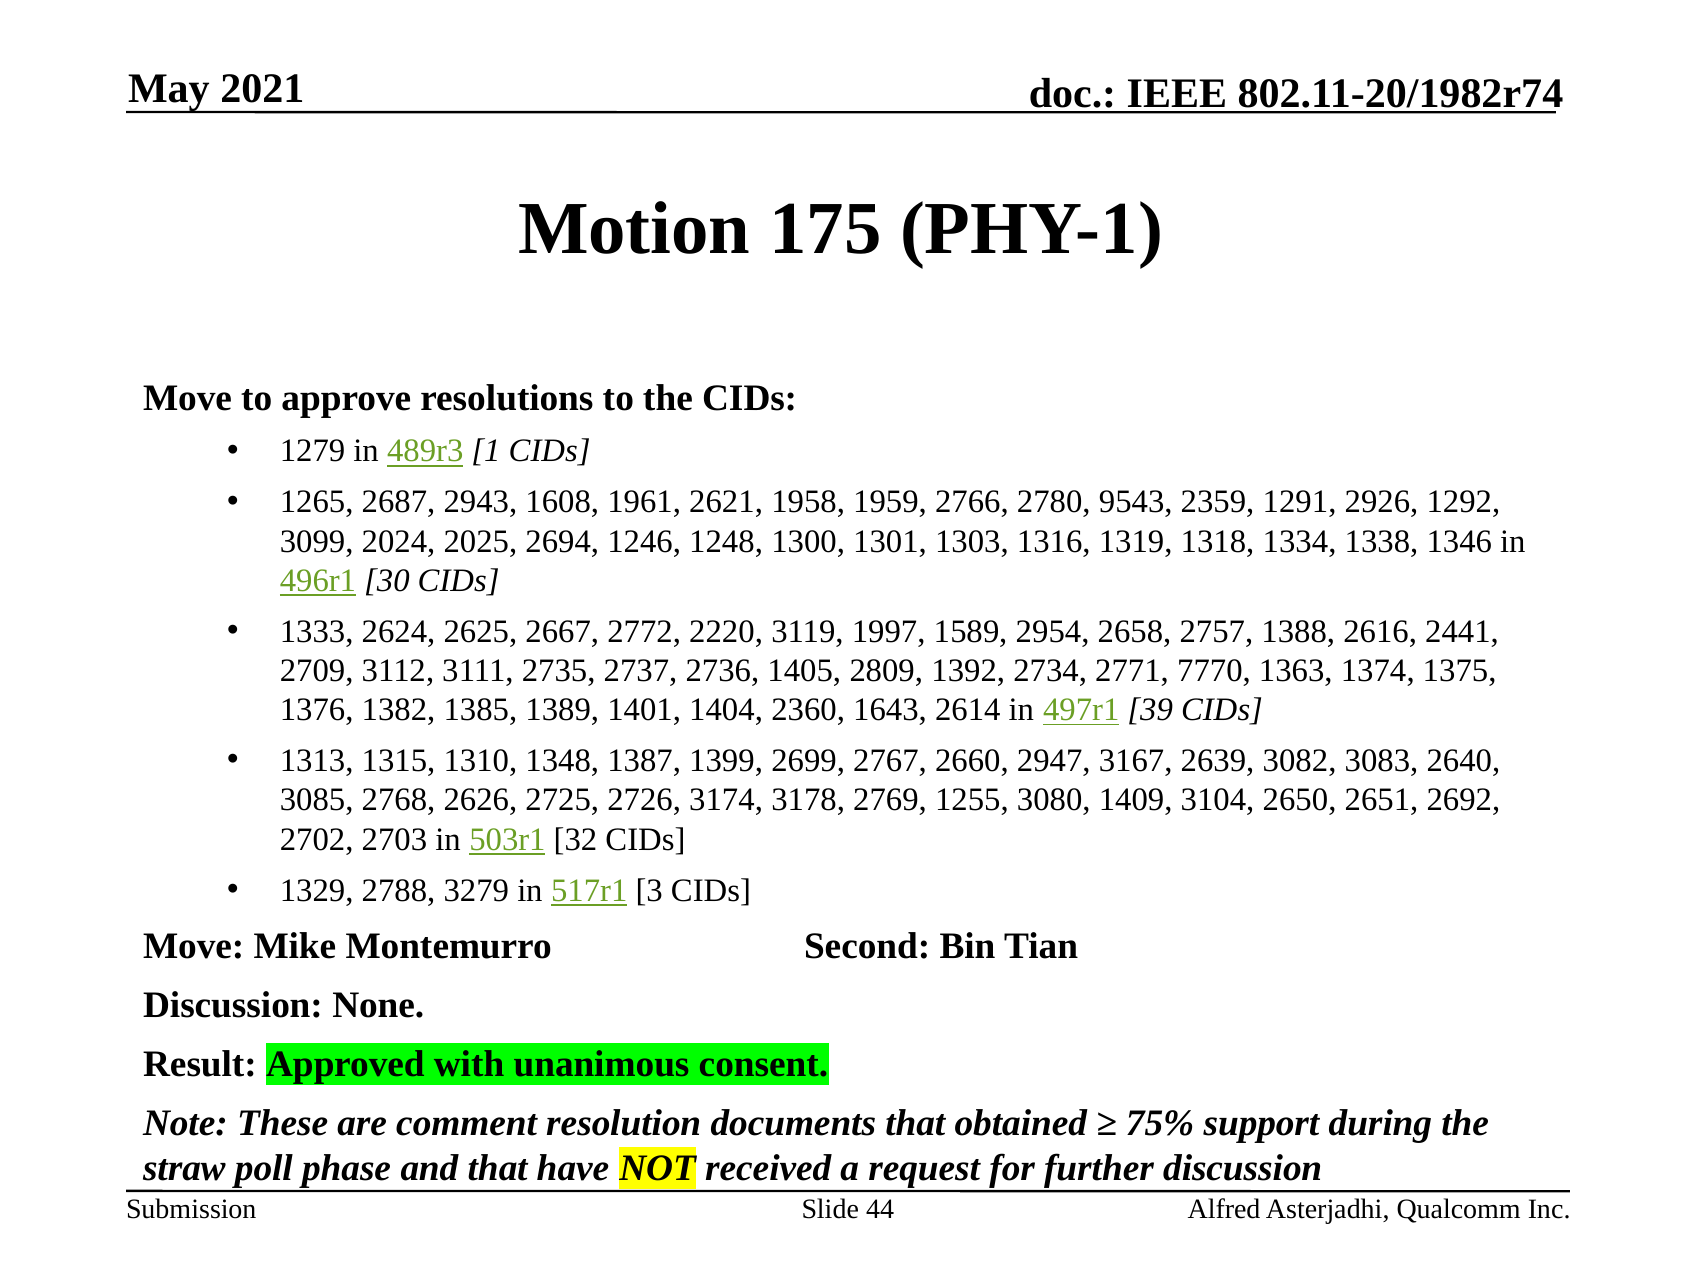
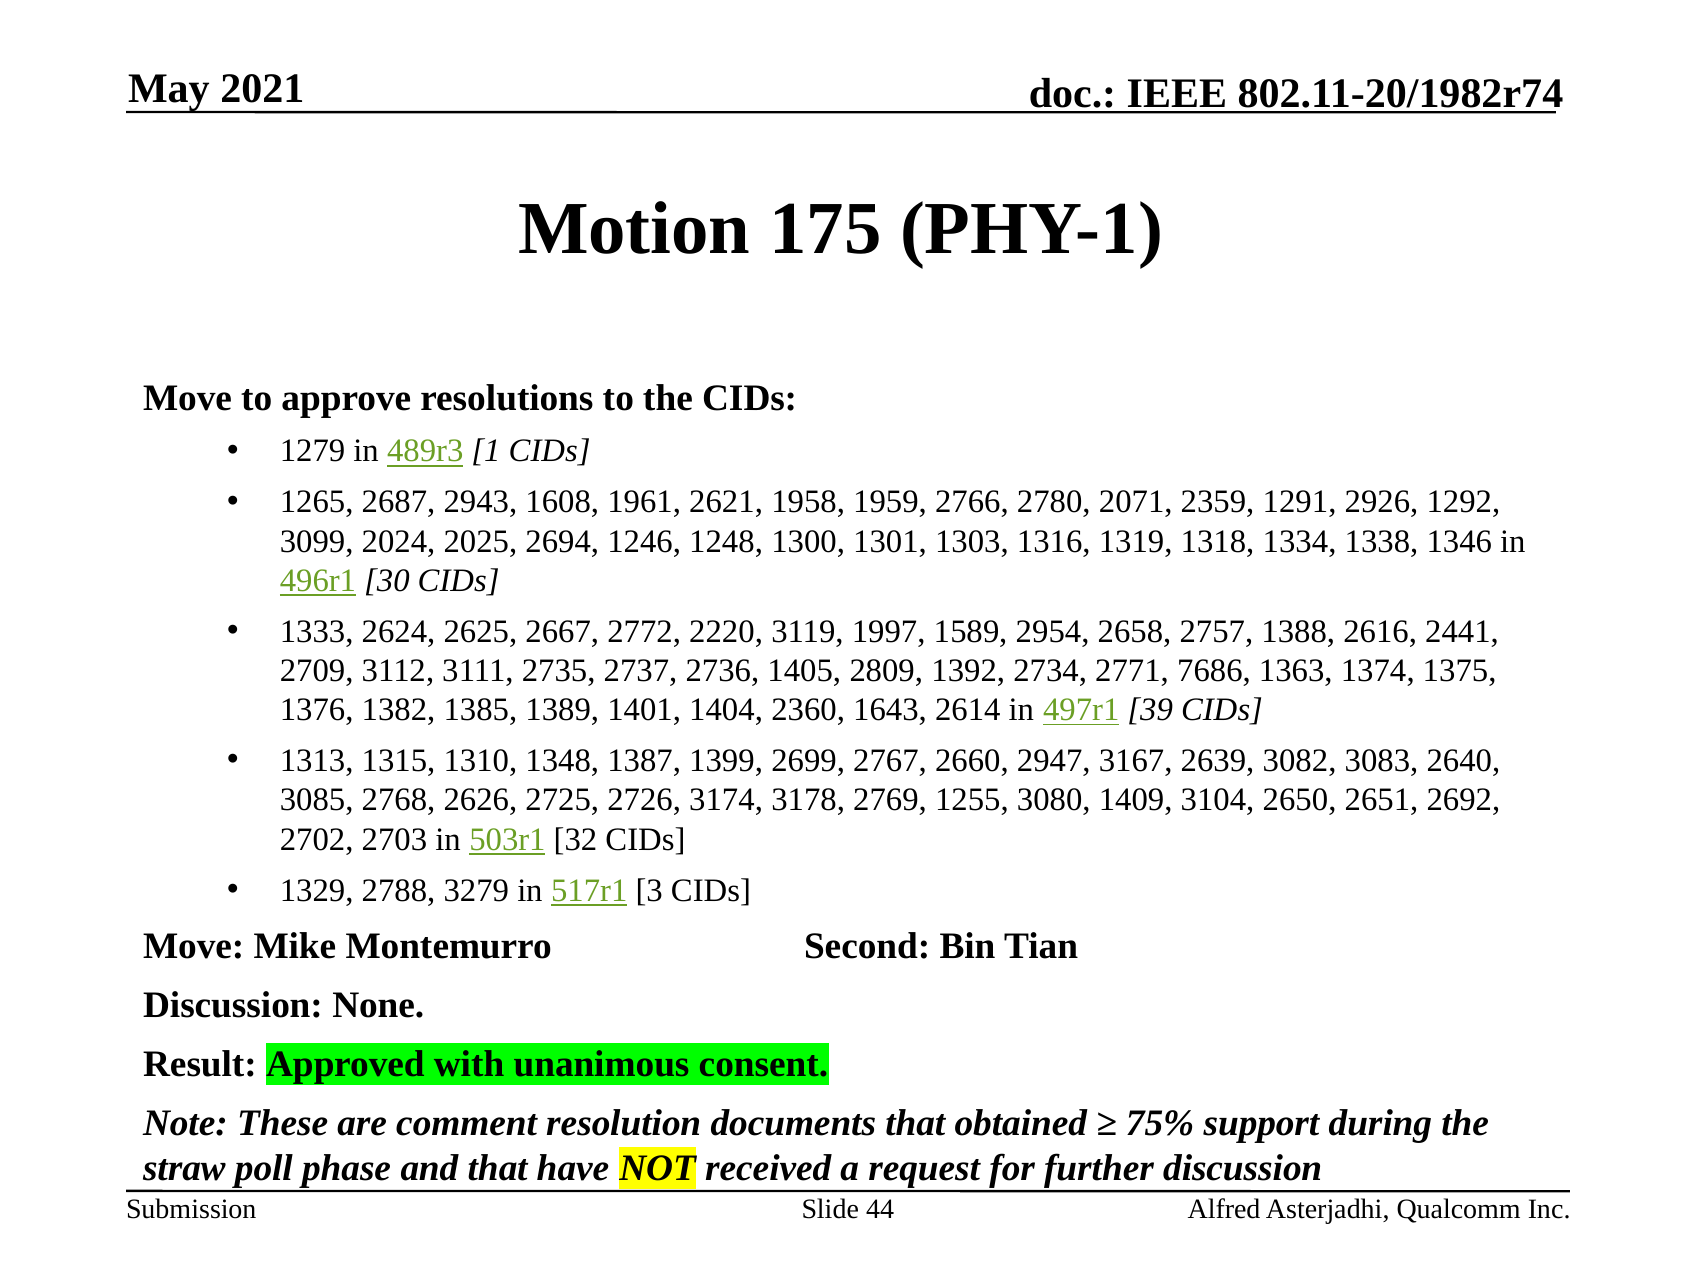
9543: 9543 -> 2071 (1136, 502)
7770: 7770 -> 7686 (1214, 671)
